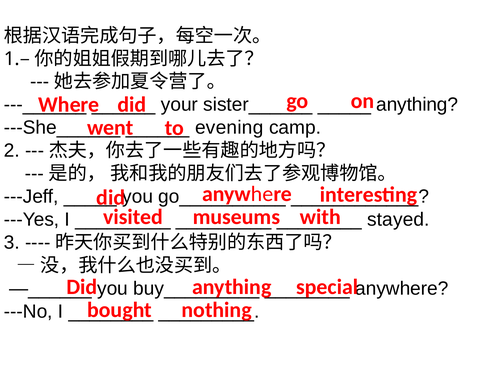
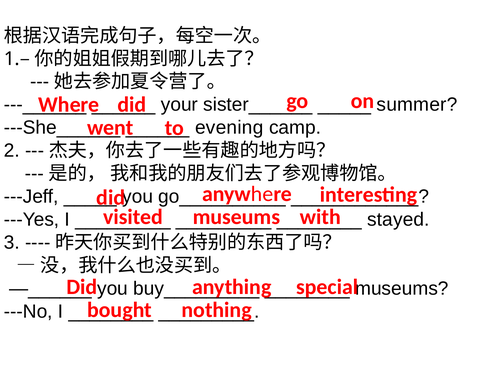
anything: anything -> summer (417, 105)
anywhere: anywhere -> museums (402, 288)
